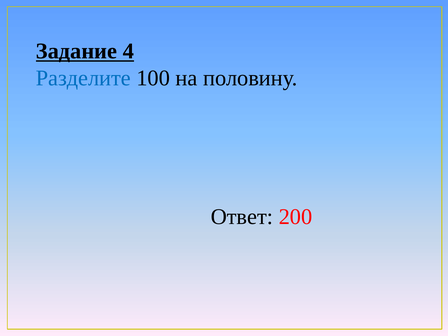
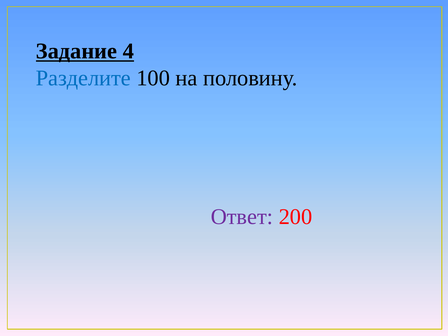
Ответ colour: black -> purple (242, 217)
